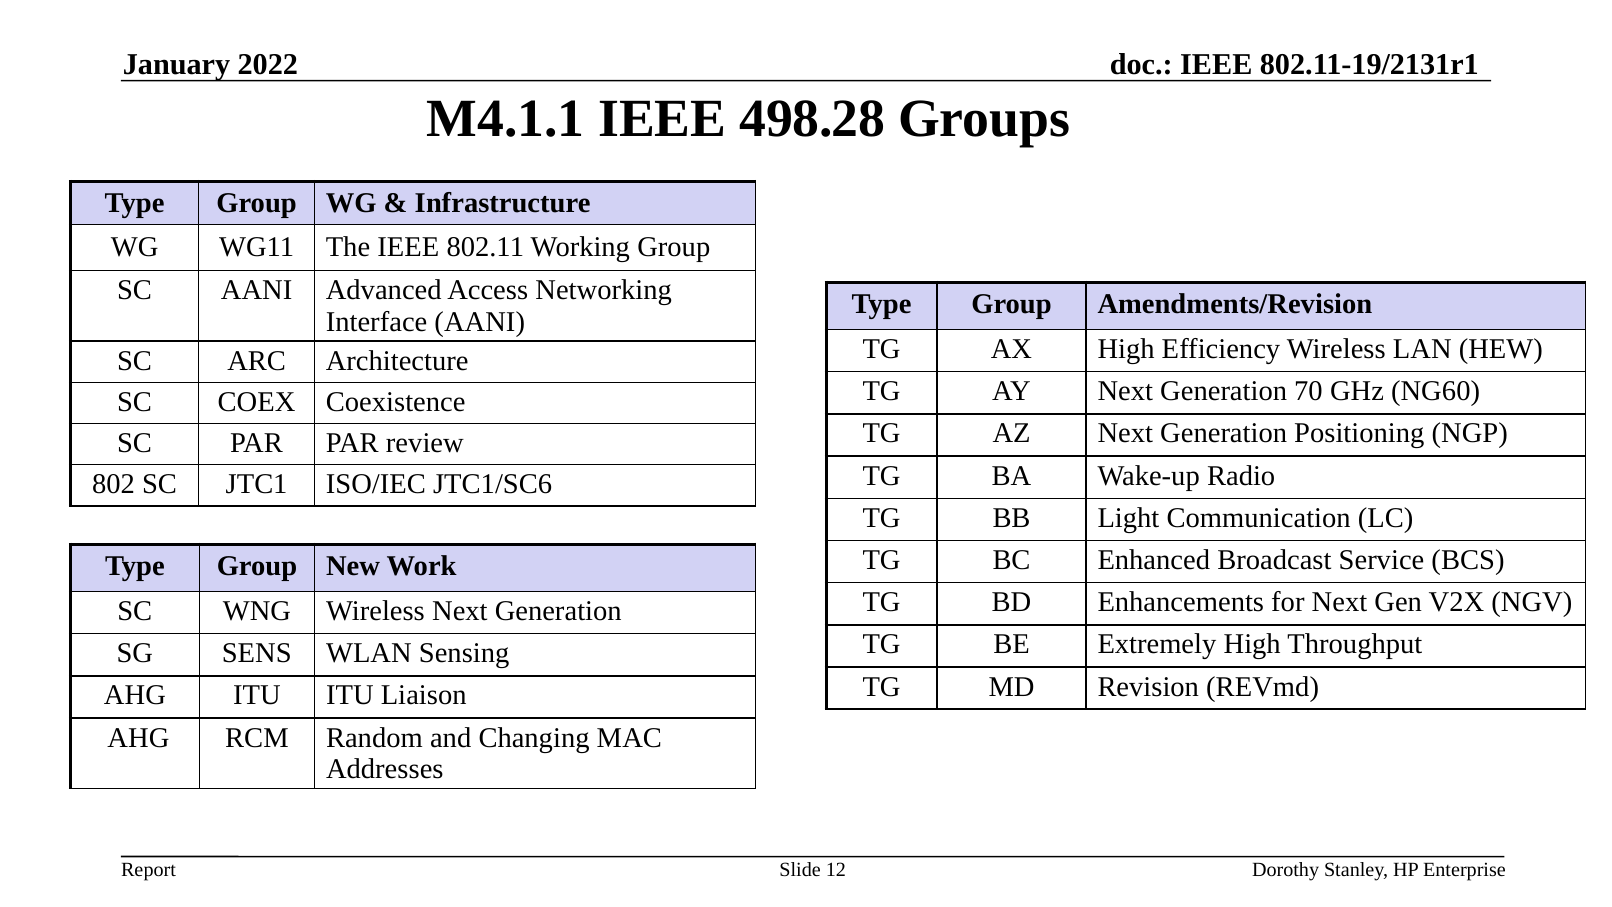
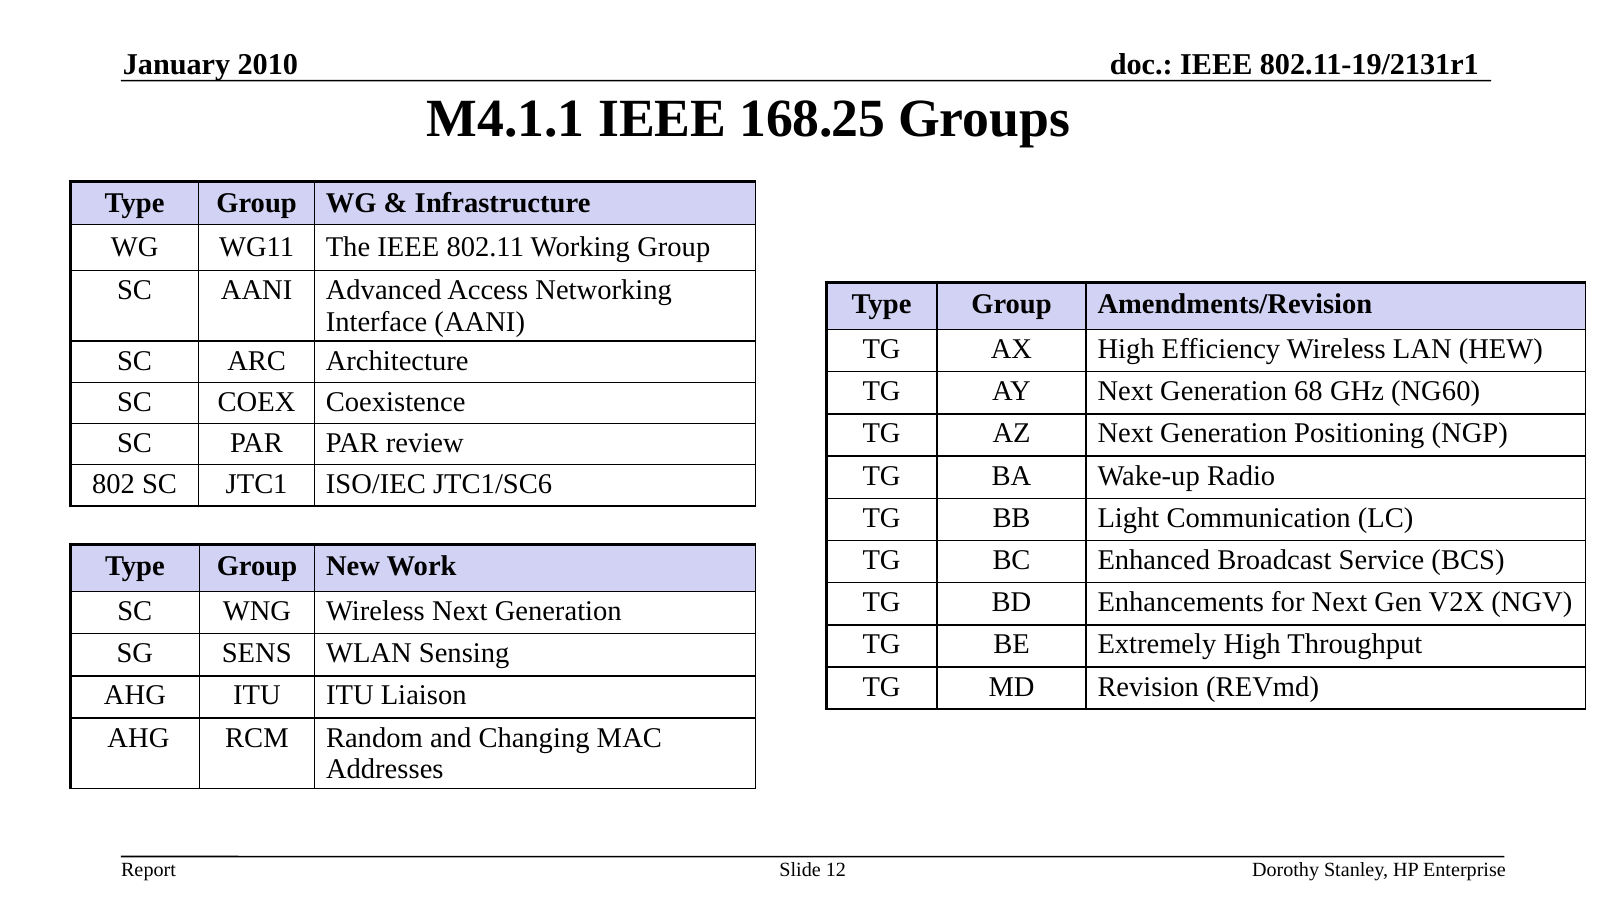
2022: 2022 -> 2010 (268, 65)
498.28: 498.28 -> 168.25 (813, 119)
70: 70 -> 68 (1308, 391)
